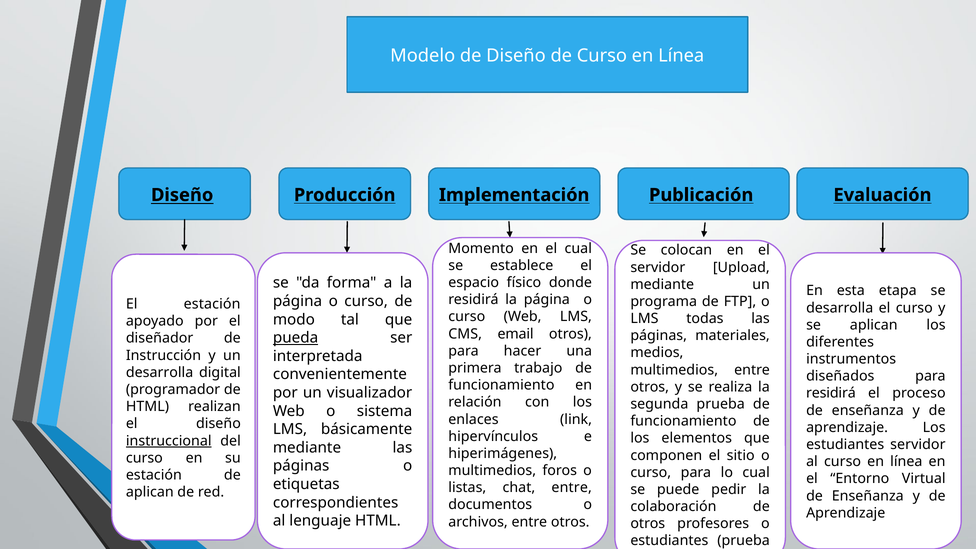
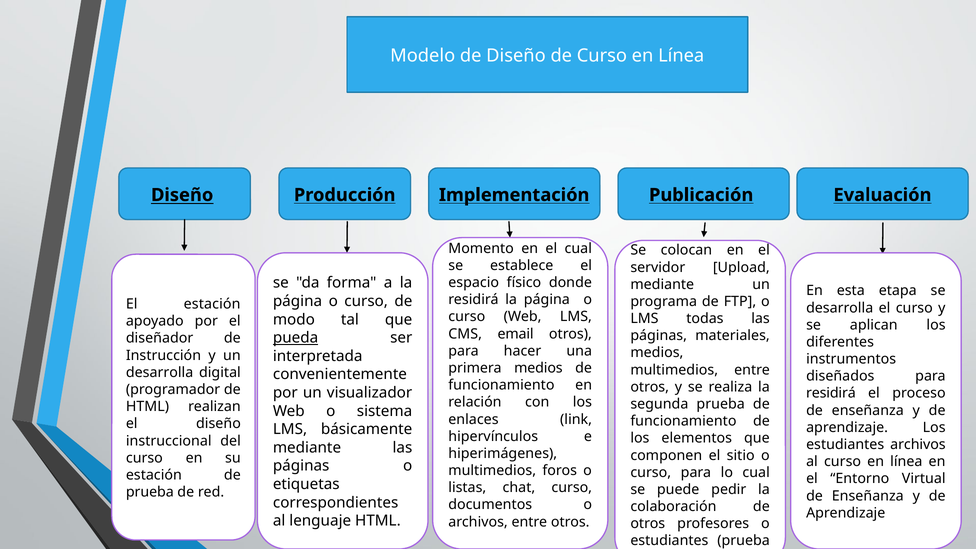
primera trabajo: trabajo -> medios (538, 368)
instruccional underline: present -> none (169, 441)
estudiantes servidor: servidor -> archivos (918, 445)
chat entre: entre -> curso (572, 488)
aplican: aplican -> prueba (150, 492)
